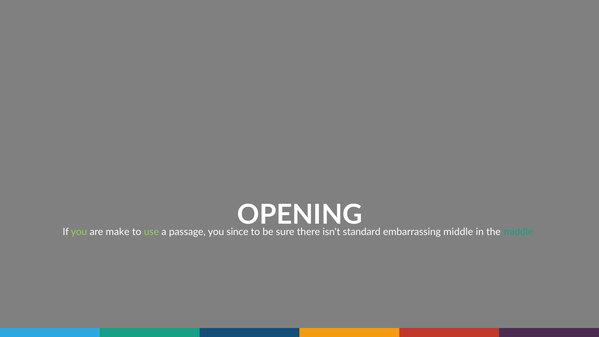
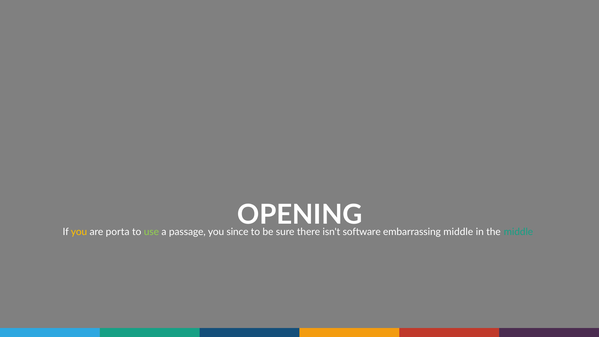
you colour: light green -> yellow (79, 232)
make: make -> porta (118, 232)
standard: standard -> software (362, 232)
